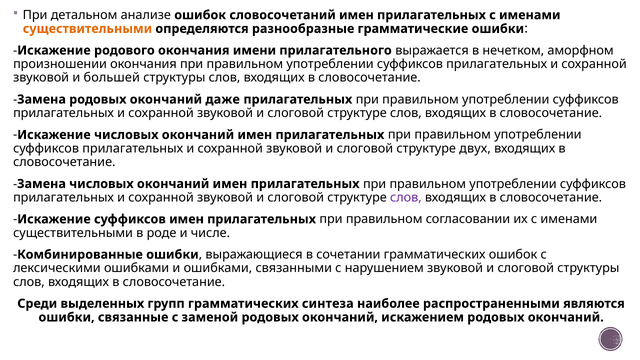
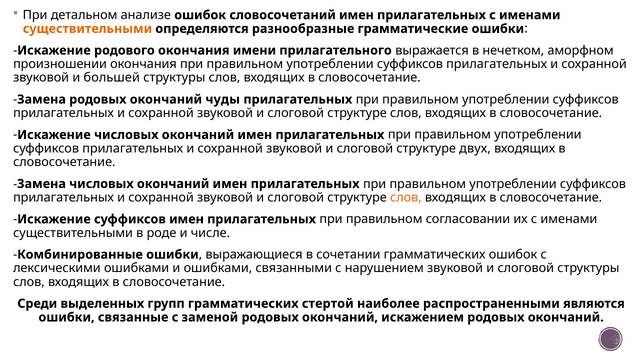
даже: даже -> чуды (223, 99)
слов colour: purple -> orange (406, 198)
синтеза: синтеза -> стертой (328, 304)
